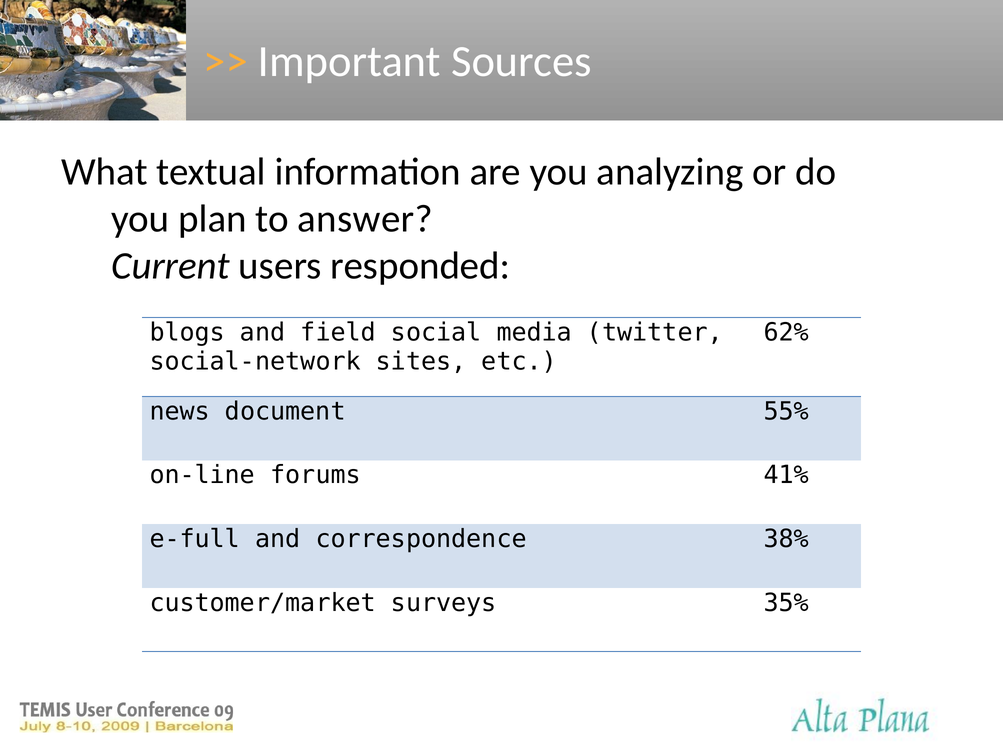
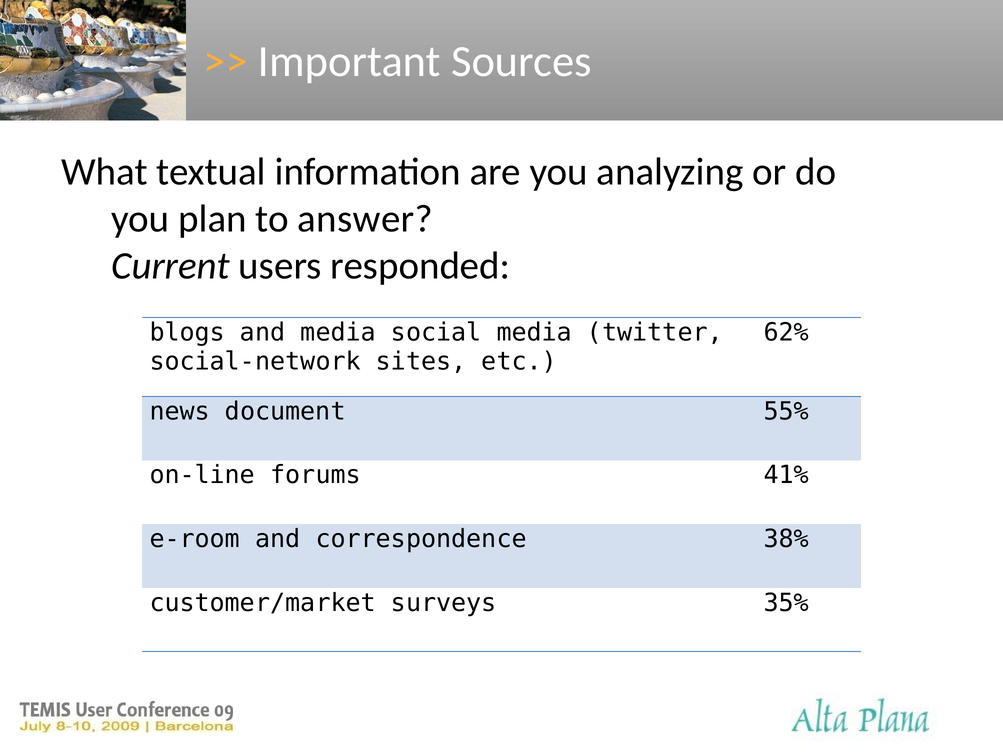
and field: field -> media (338, 333)
e-full: e-full -> e-room (195, 539)
